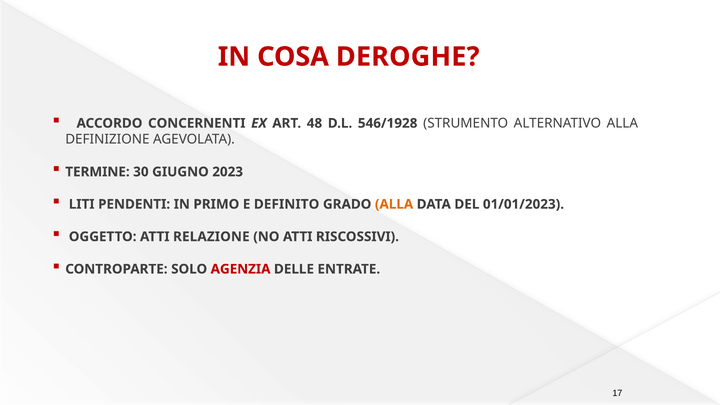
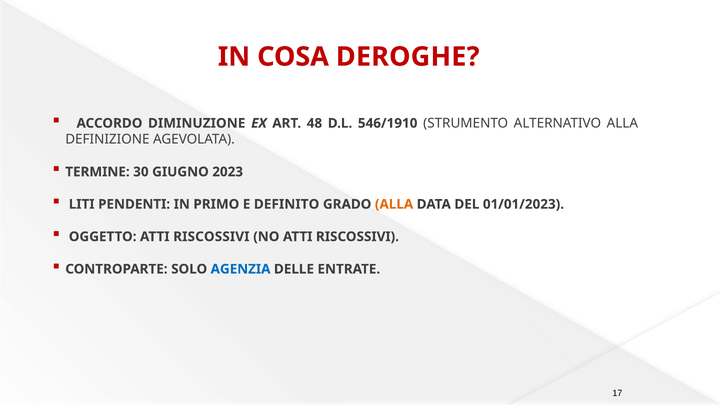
CONCERNENTI: CONCERNENTI -> DIMINUZIONE (197, 123)
546/1928: 546/1928 -> 546/1910 (388, 123)
OGGETTO ATTI RELAZIONE: RELAZIONE -> RISCOSSIVI (211, 237)
AGENZIA colour: red -> blue (241, 269)
